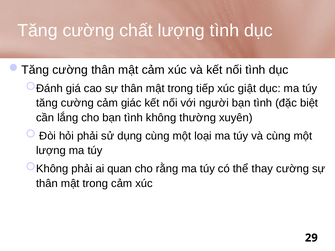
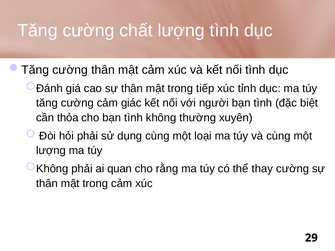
giật: giật -> tỉnh (247, 88)
lắng: lắng -> thỏa (68, 118)
